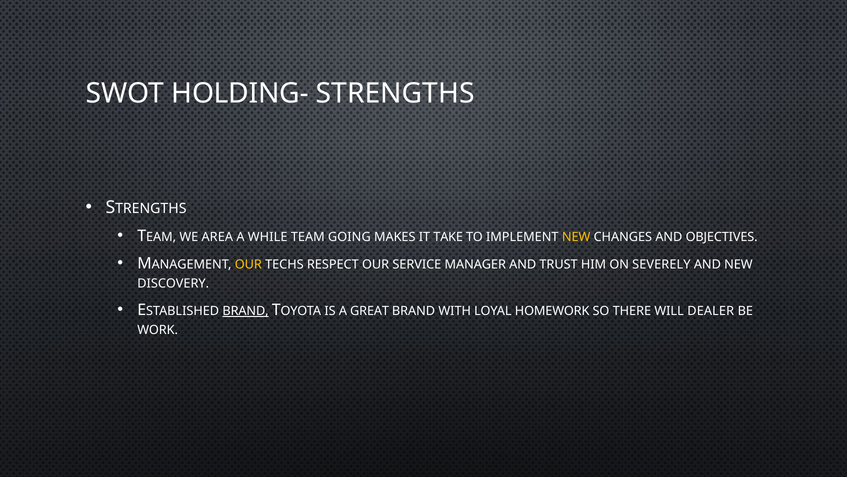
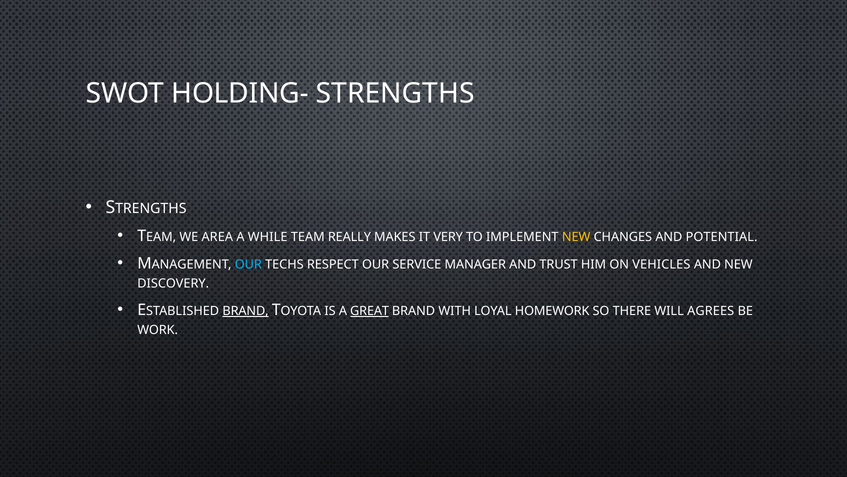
GOING: GOING -> REALLY (349, 237)
TAKE: TAKE -> VERY (448, 237)
OBJECTIVES: OBJECTIVES -> POTENTIAL (722, 237)
OUR colour: yellow -> light blue (248, 264)
SEVERELY: SEVERELY -> VEHICLES (661, 264)
GREAT underline: none -> present (370, 311)
DEALER: DEALER -> AGREES (711, 311)
